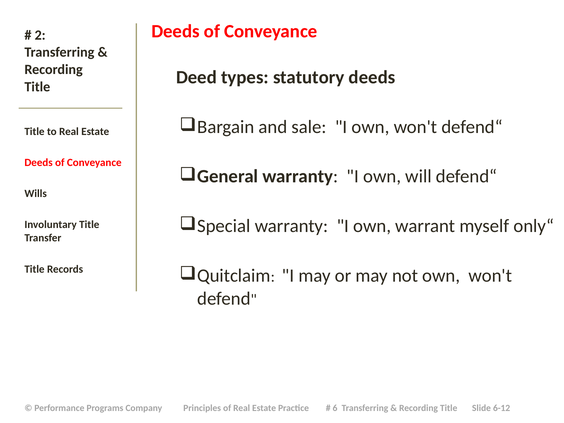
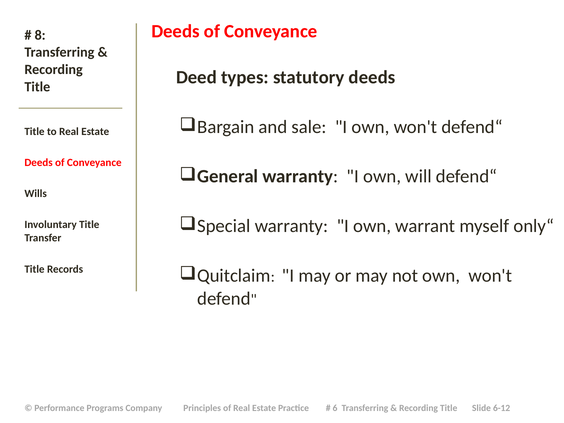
2: 2 -> 8 (40, 35)
